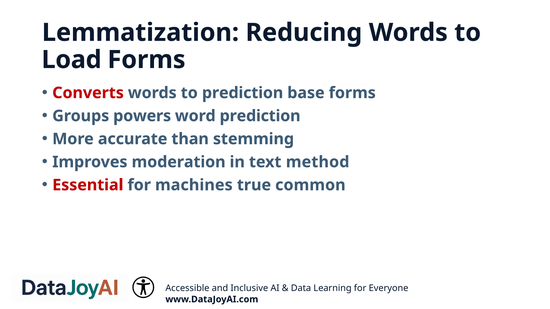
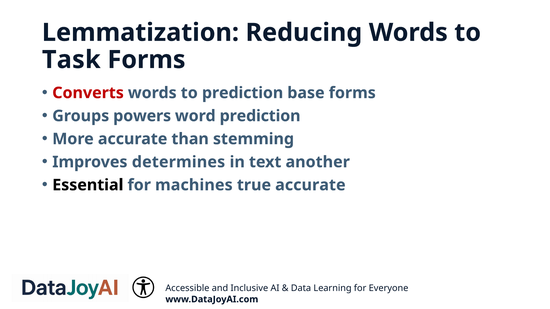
Load: Load -> Task (71, 60)
moderation: moderation -> determines (178, 162)
method: method -> another (318, 162)
Essential colour: red -> black (88, 185)
true common: common -> accurate (310, 185)
